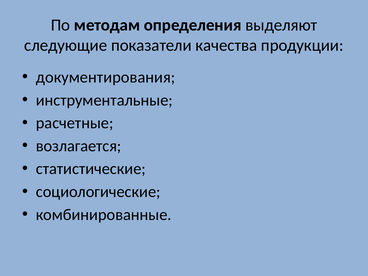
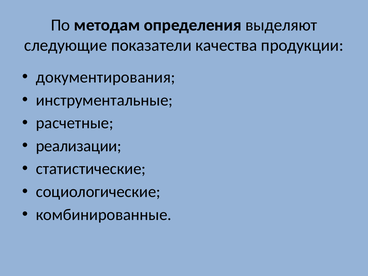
возлагается: возлагается -> реализации (79, 146)
